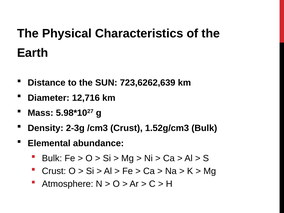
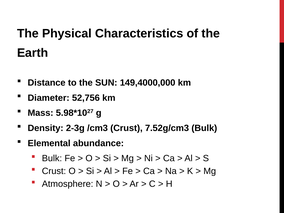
723,6262,639: 723,6262,639 -> 149,4000,000 (148, 83)
12,716: 12,716 -> 52,756 (86, 98)
1.52g/cm3: 1.52g/cm3 -> 7.52g/cm3 (167, 128)
